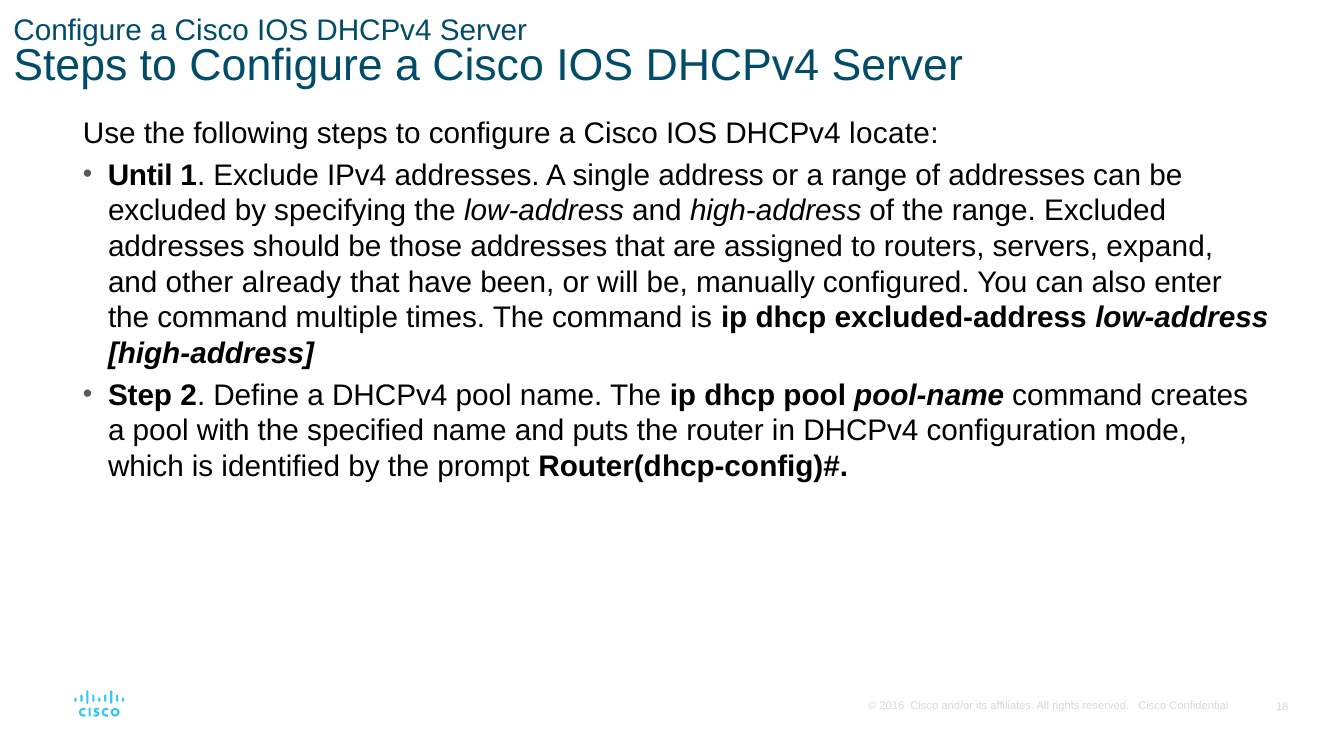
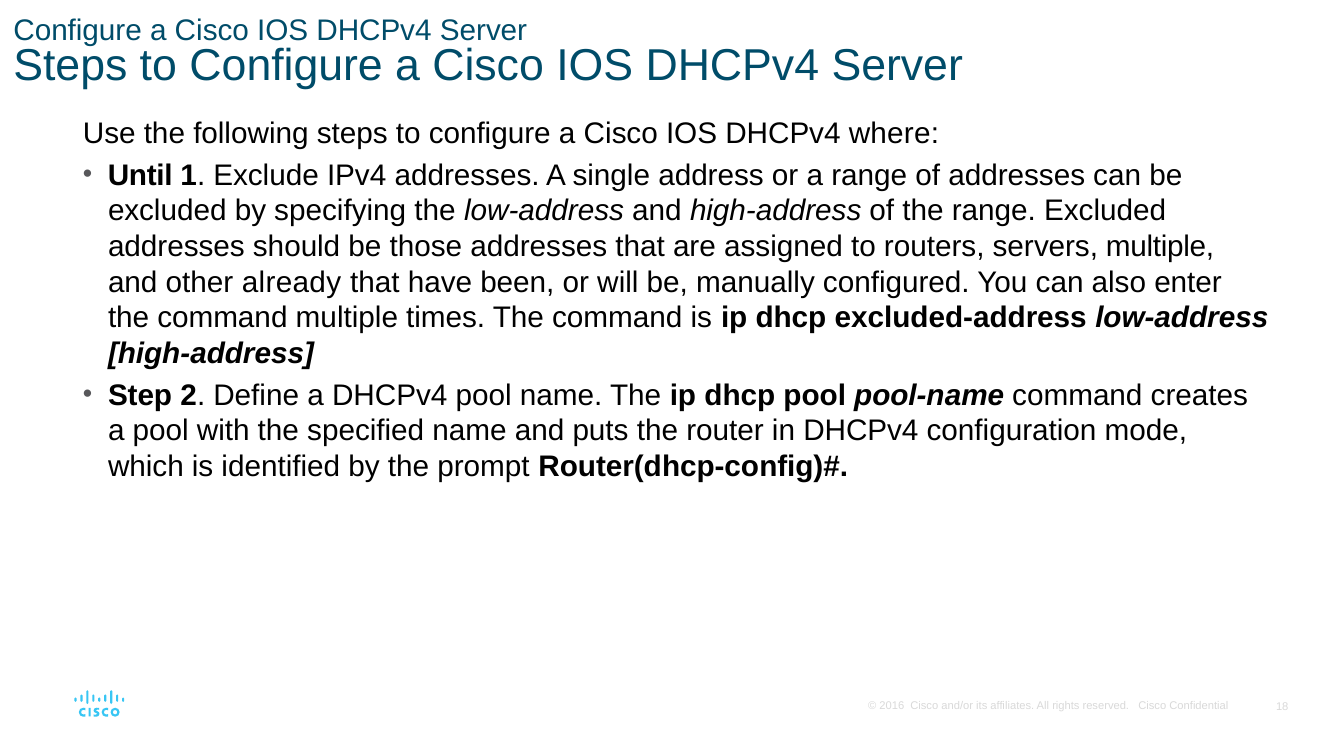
locate: locate -> where (894, 134)
servers expand: expand -> multiple (1160, 247)
